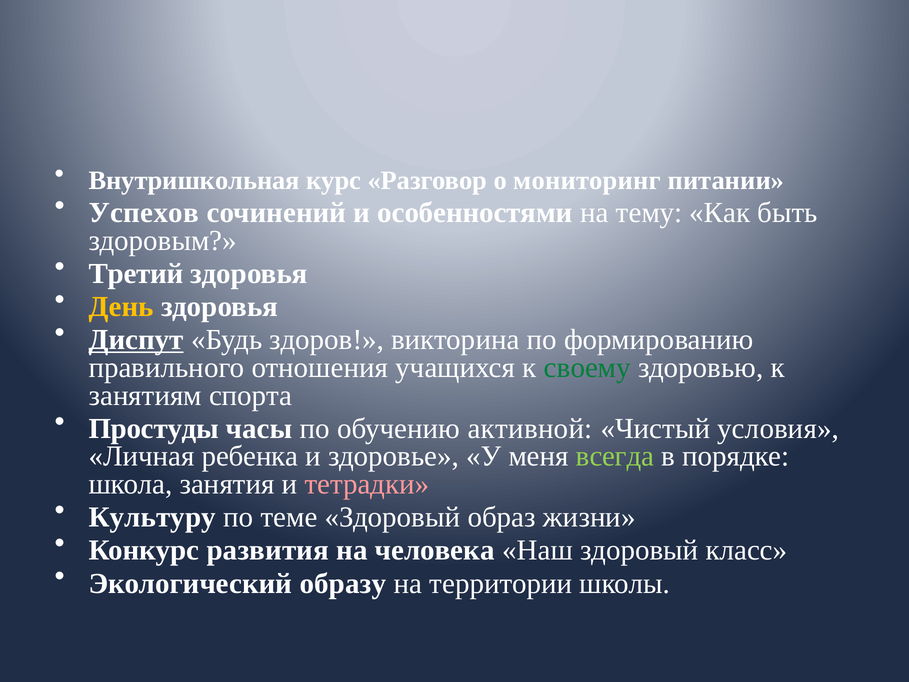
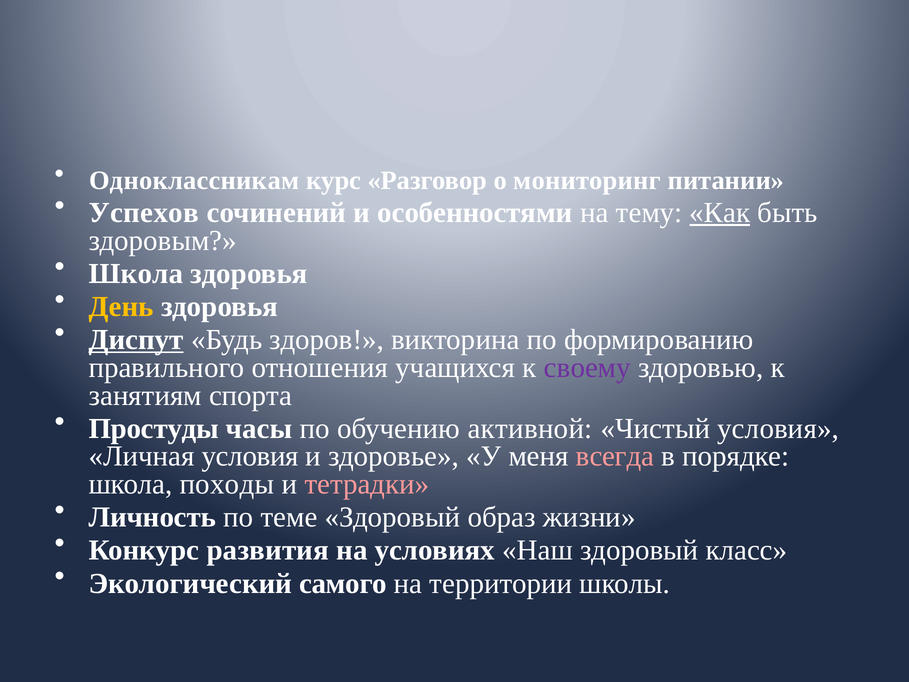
Внутришкольная: Внутришкольная -> Одноклассникам (194, 180)
Как underline: none -> present (720, 213)
Третий: Третий -> Школа (136, 273)
своему colour: green -> purple (587, 367)
Личная ребенка: ребенка -> условия (250, 456)
всегда colour: light green -> pink (615, 456)
занятия: занятия -> походы (227, 484)
Культуру: Культуру -> Личность (152, 517)
человека: человека -> условиях (435, 550)
образу: образу -> самого (343, 583)
